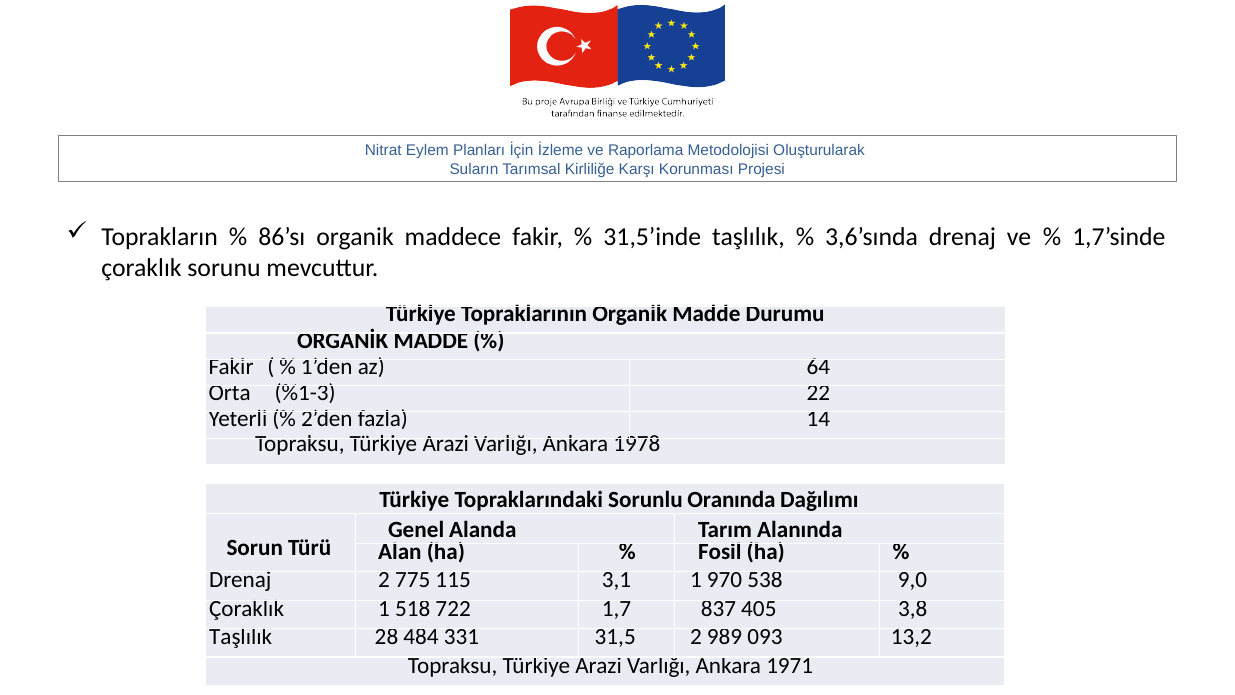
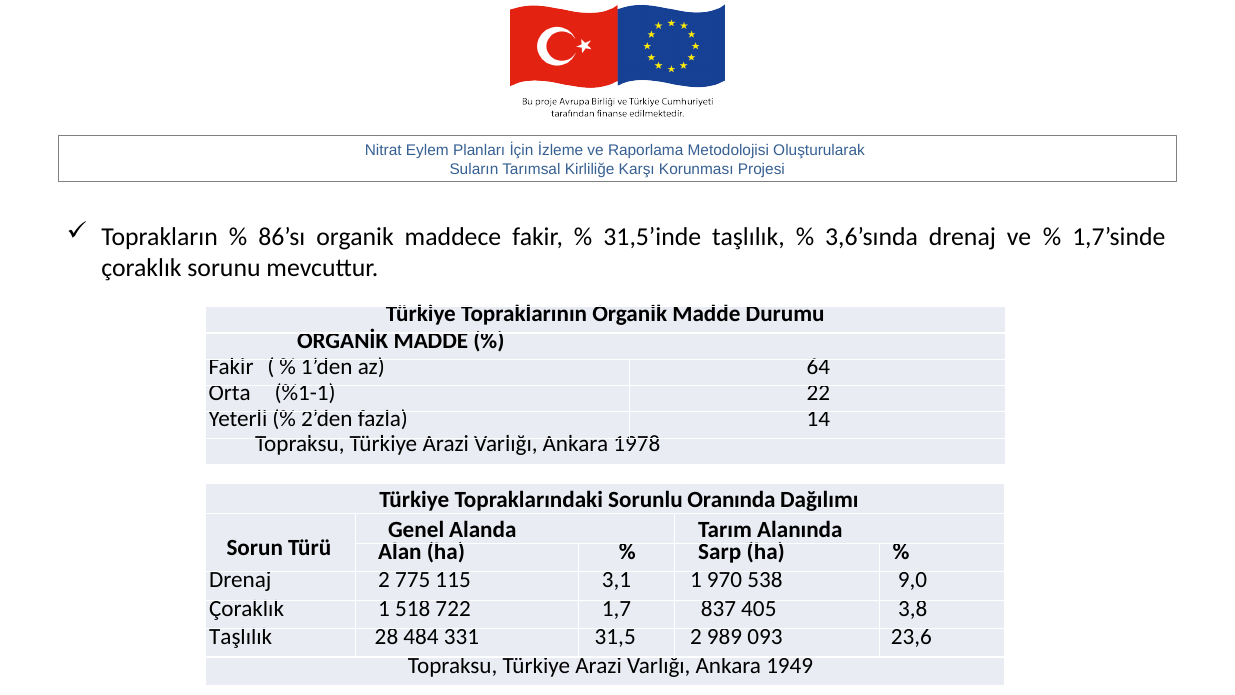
%1-3: %1-3 -> %1-1 (305, 393)
Fosil: Fosil -> Sarp (720, 551)
13,2: 13,2 -> 23,6 (911, 637)
1971: 1971 -> 1949 (790, 665)
